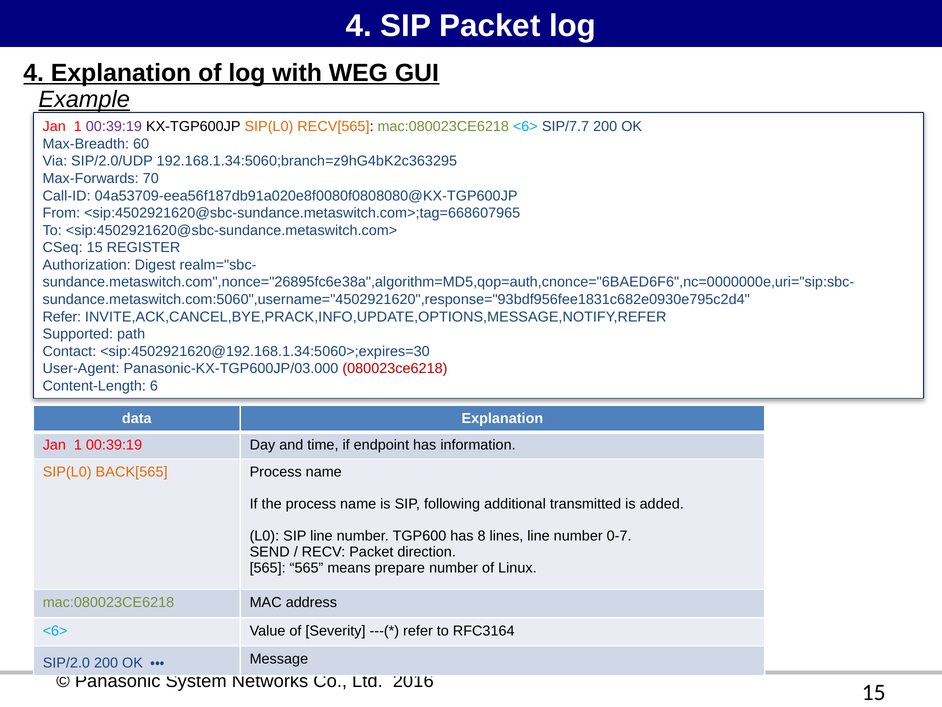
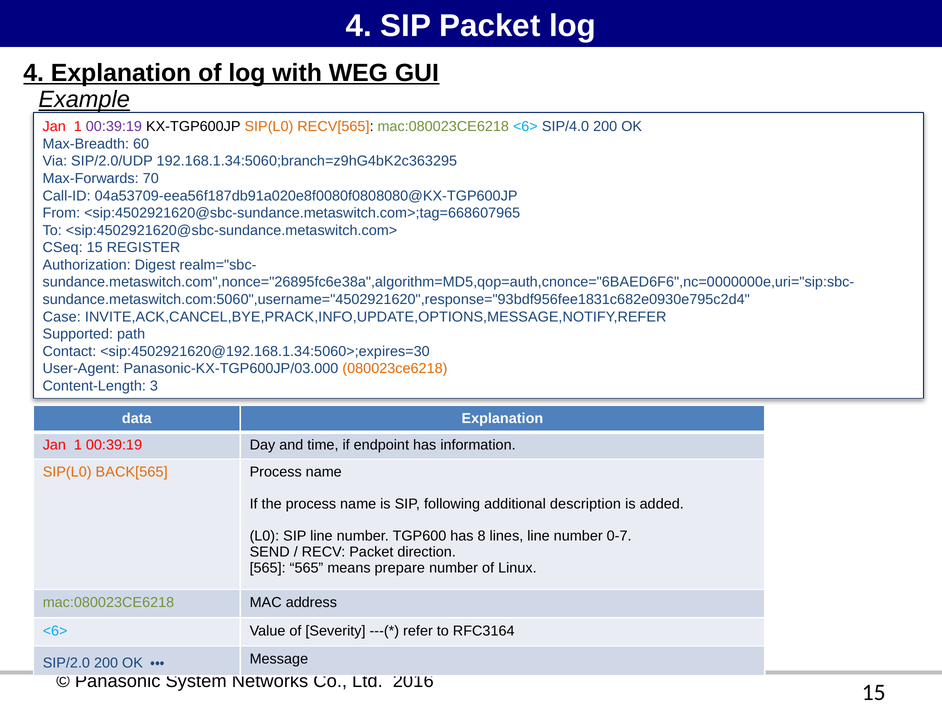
SIP/7.7: SIP/7.7 -> SIP/4.0 (566, 127)
Refer: Refer -> Case (62, 317)
080023ce6218 colour: red -> orange (395, 368)
6: 6 -> 3 (154, 386)
transmitted: transmitted -> description (585, 504)
